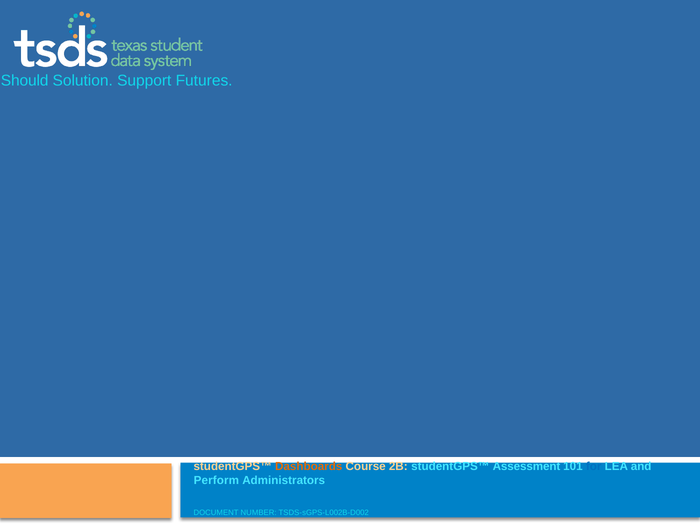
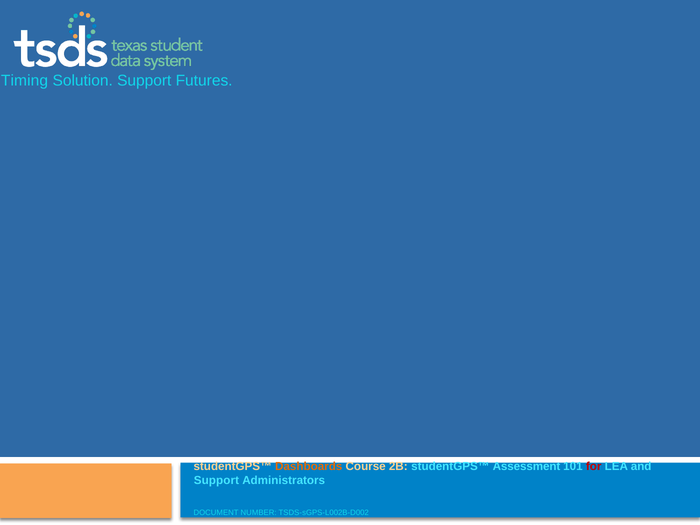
Should: Should -> Timing (25, 80)
for colour: blue -> red (594, 466)
Perform: Perform -> Support (216, 480)
